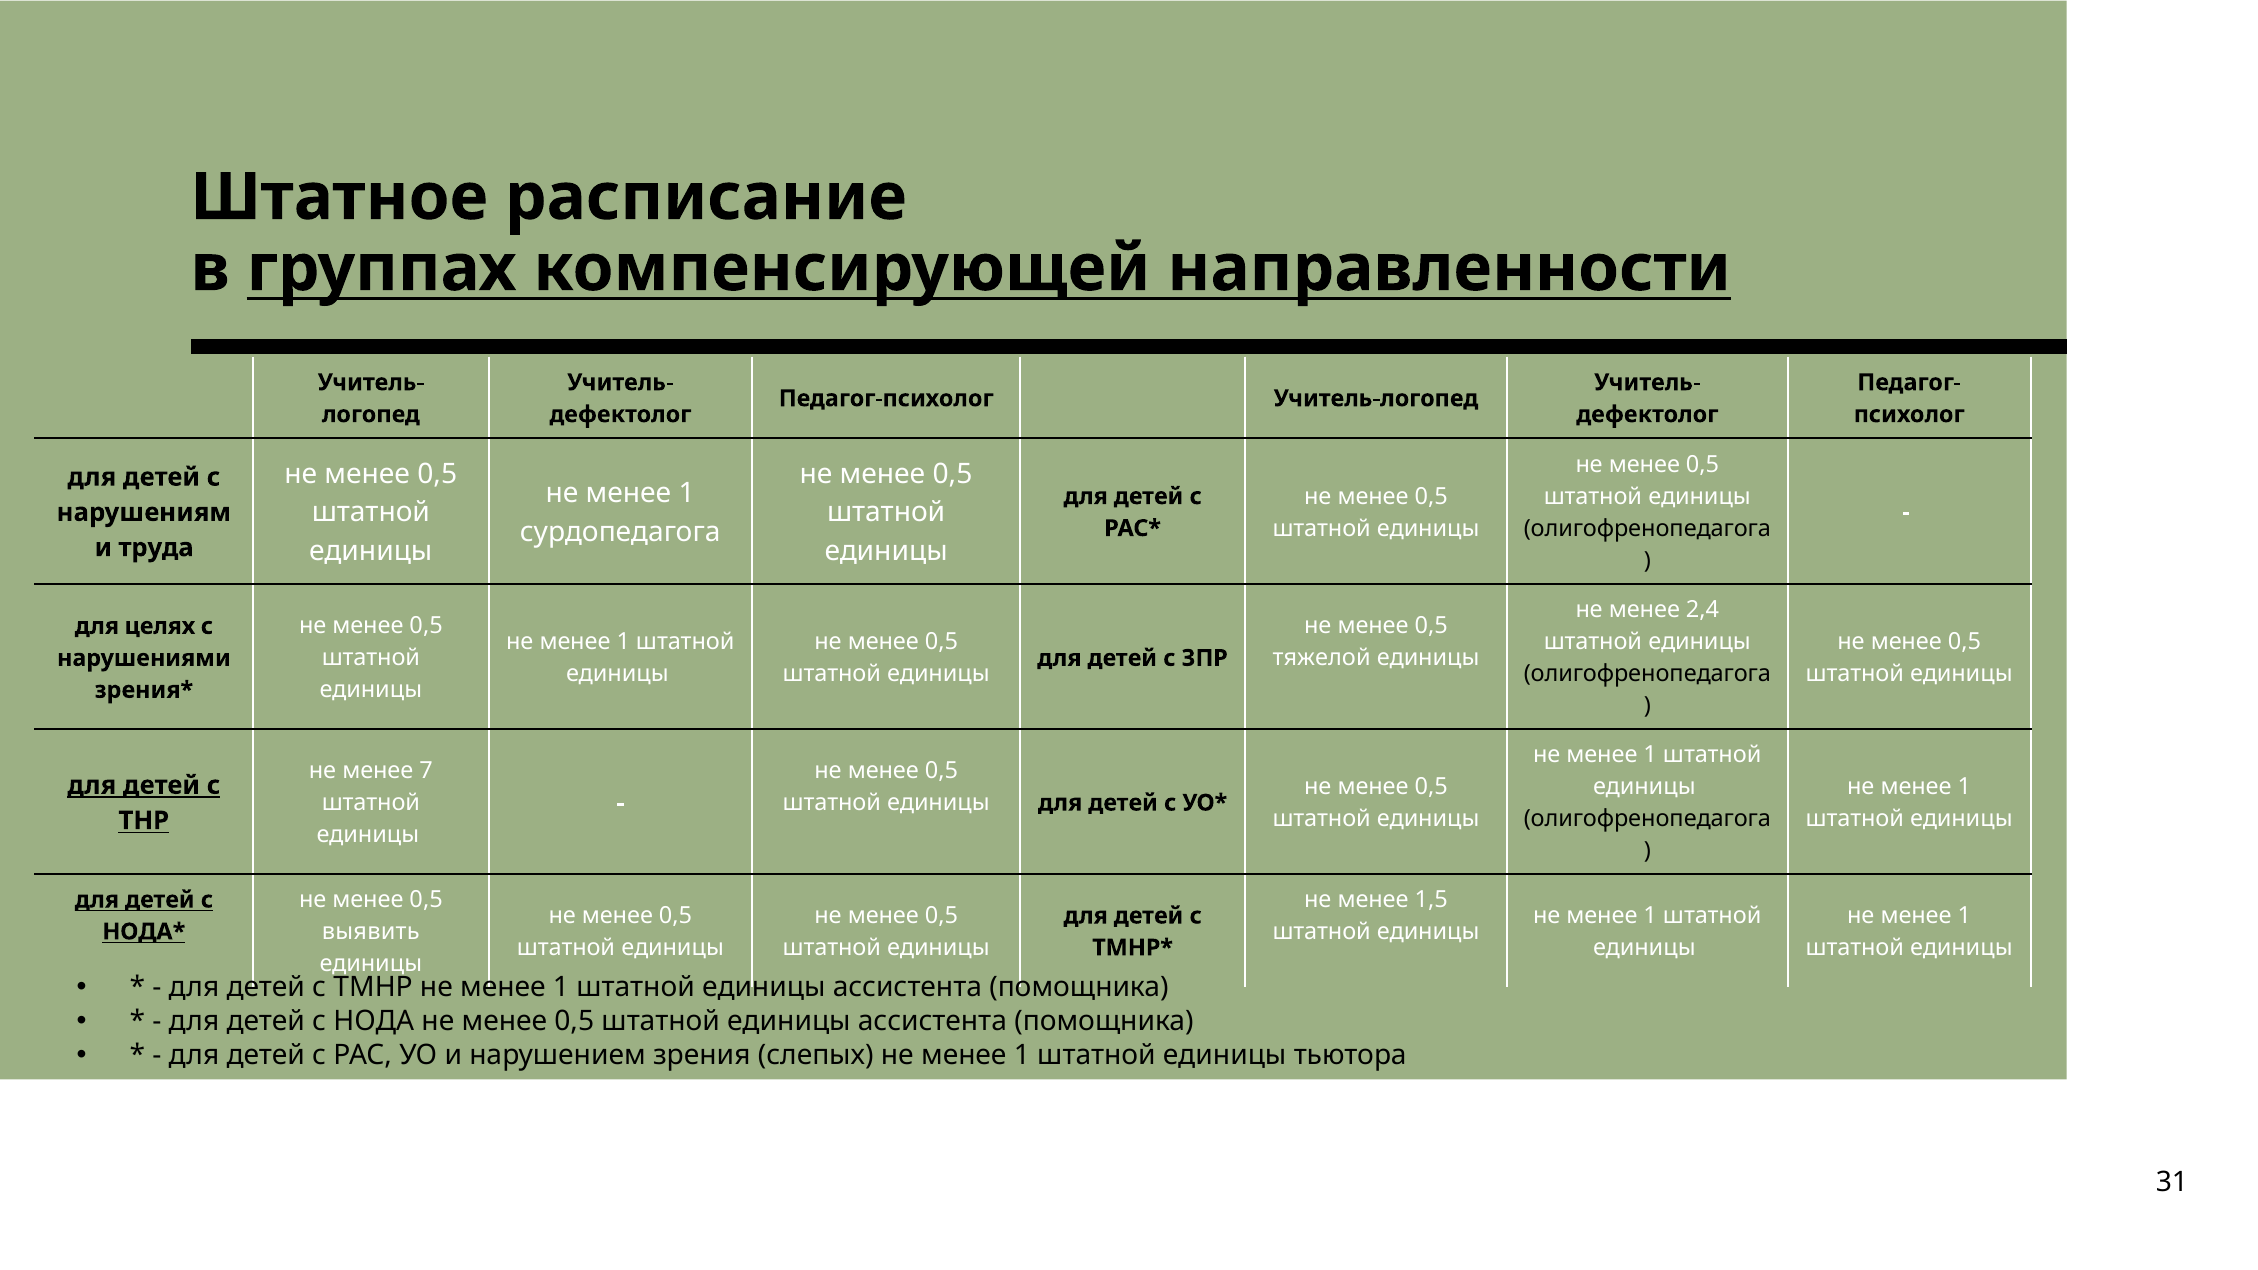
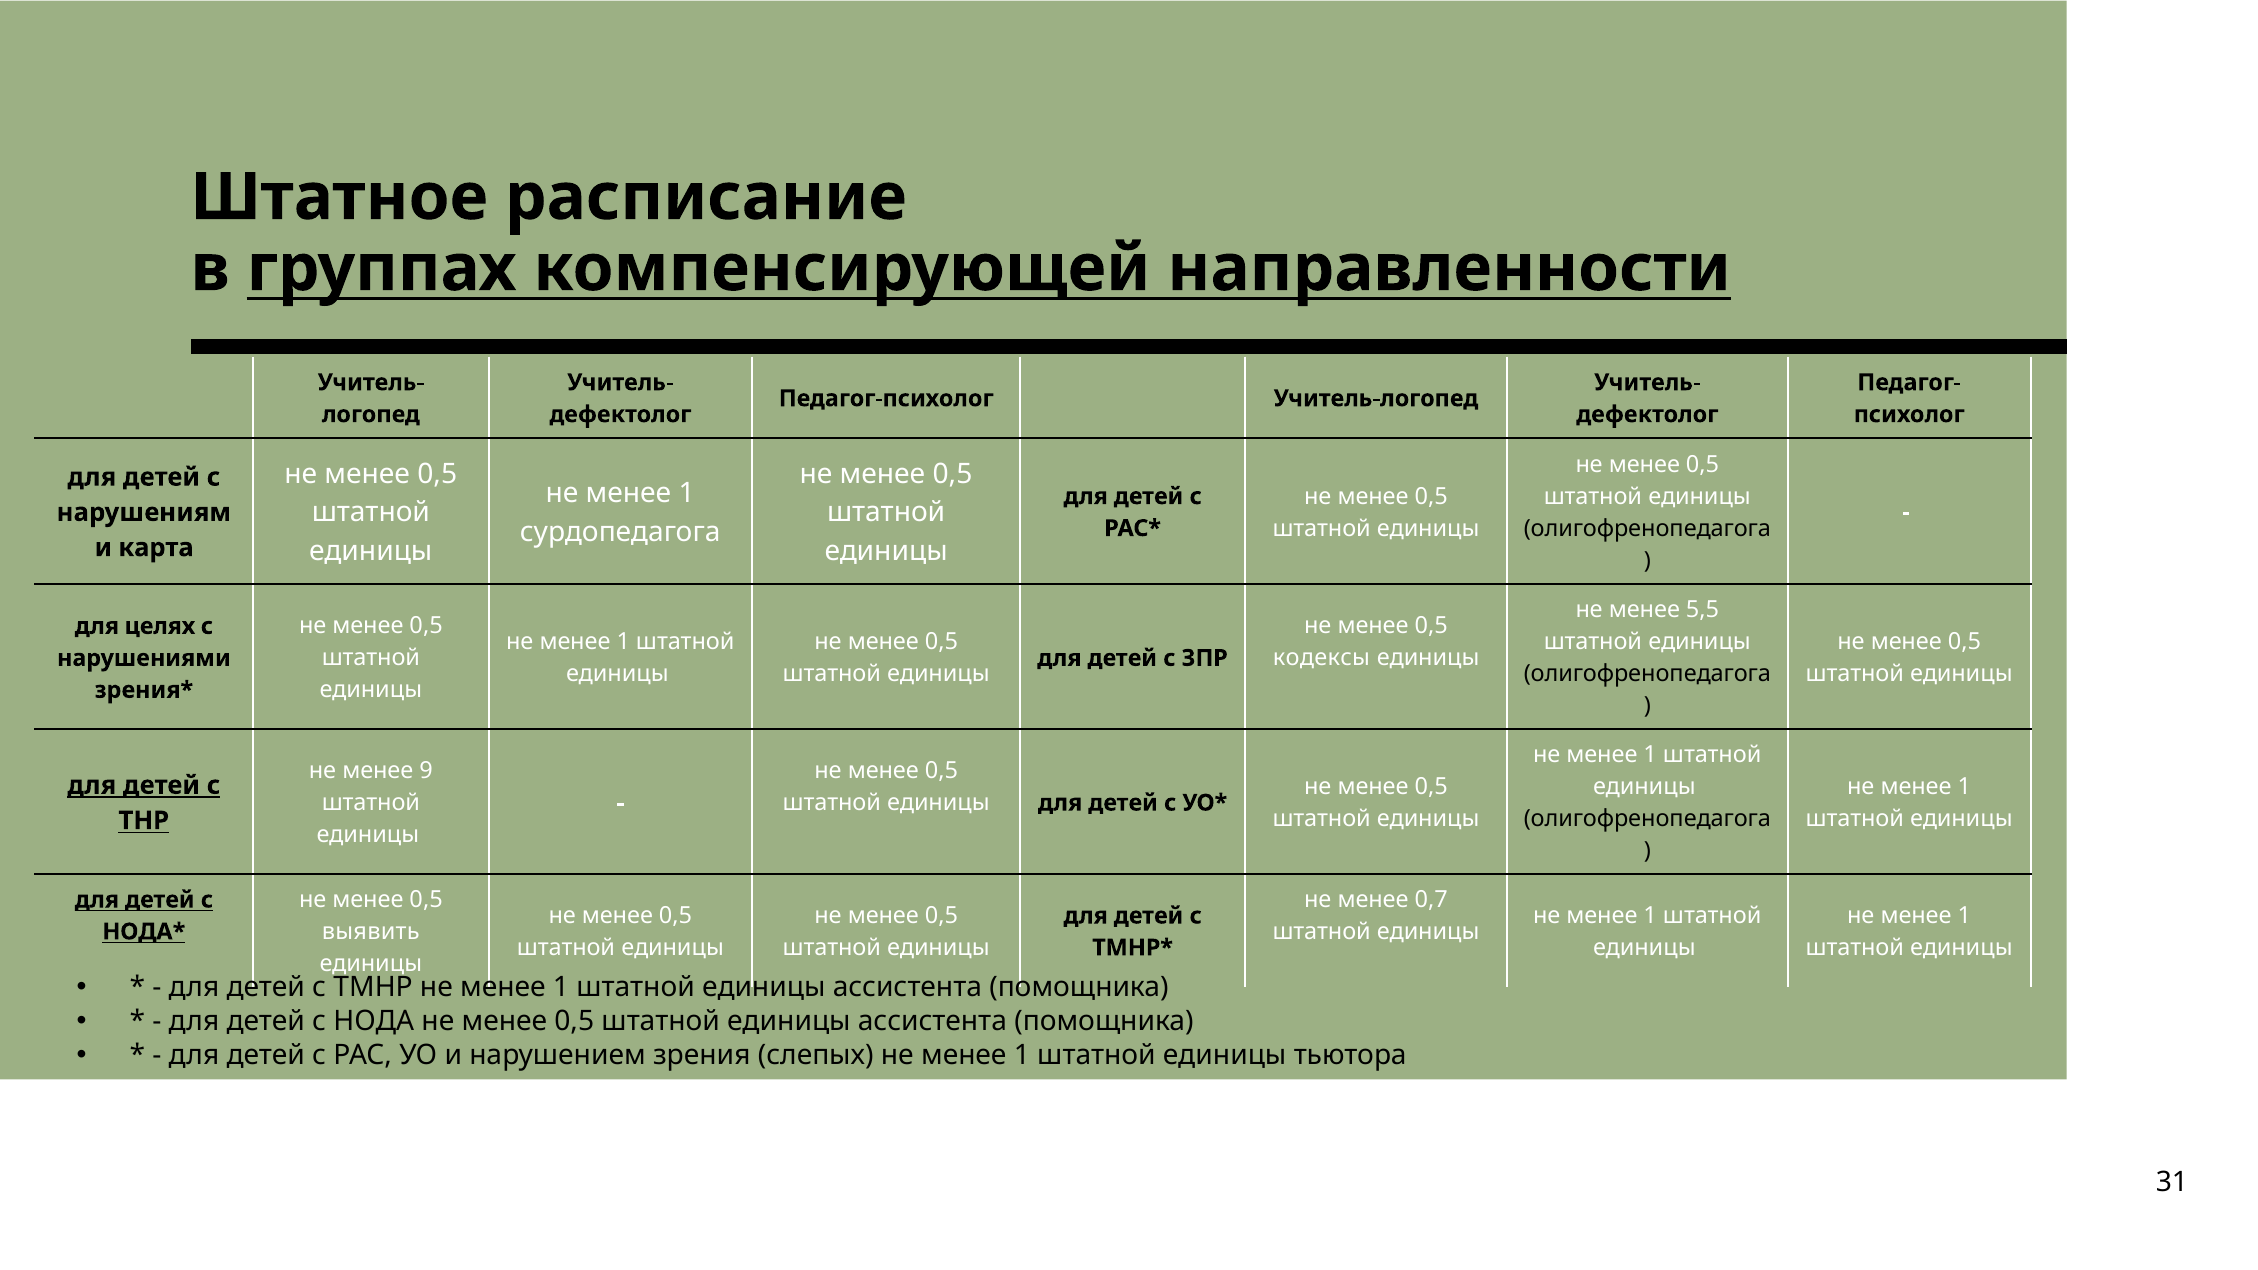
труда: труда -> карта (156, 548)
2,4: 2,4 -> 5,5 (1703, 610)
тяжелой: тяжелой -> кодексы (1321, 658)
7: 7 -> 9 (426, 771)
1,5: 1,5 -> 0,7 (1431, 900)
